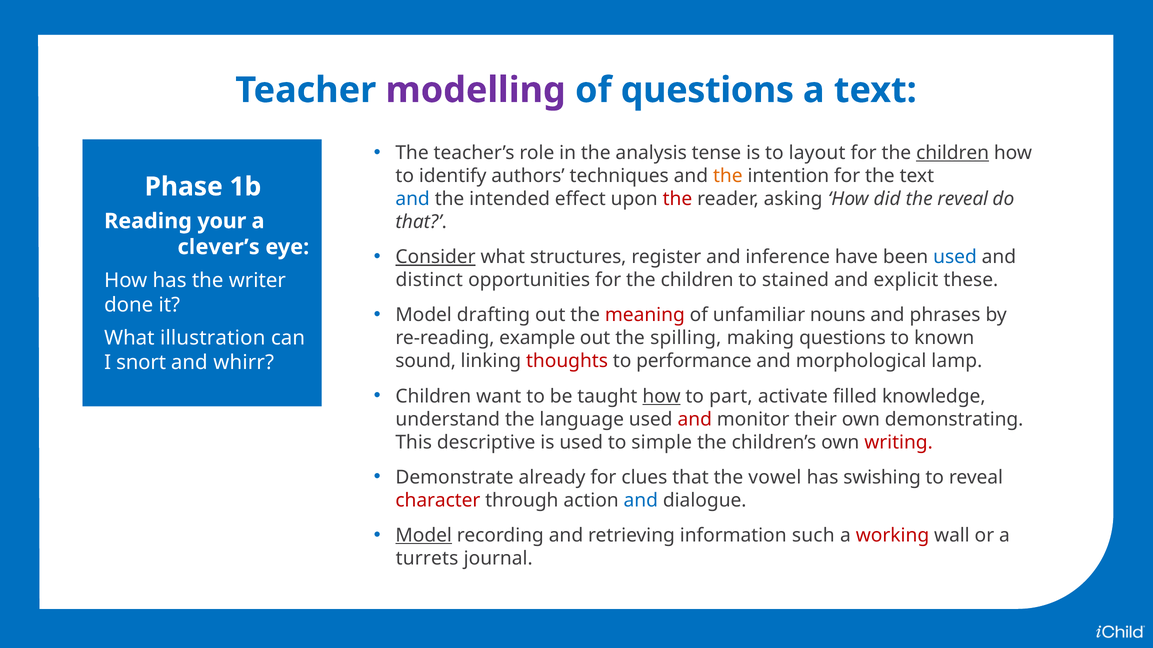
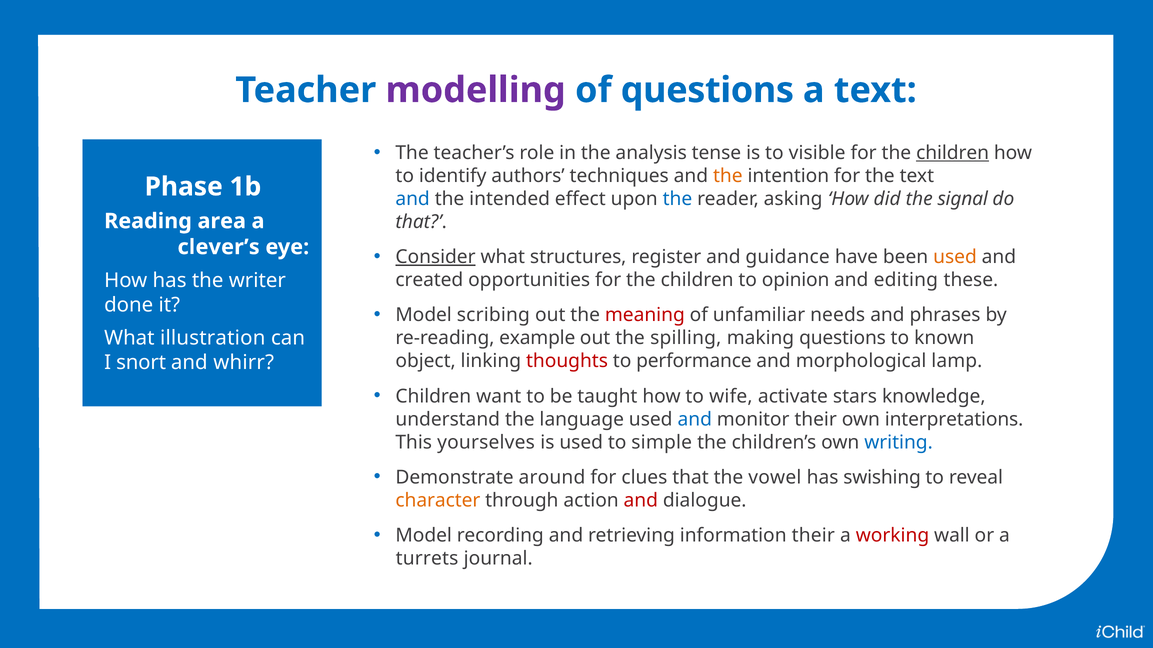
layout: layout -> visible (817, 153)
the colour: red -> blue (677, 199)
the reveal: reveal -> signal (963, 199)
your: your -> area (222, 221)
inference: inference -> guidance (788, 257)
used colour: blue -> orange (955, 257)
distinct: distinct -> created (429, 280)
stained: stained -> opinion (796, 280)
explicit: explicit -> editing (906, 280)
drafting: drafting -> scribing (493, 315)
nouns: nouns -> needs (838, 315)
sound: sound -> object (426, 361)
how underline: present -> none (662, 397)
part: part -> wife (731, 397)
filled: filled -> stars (855, 397)
and colour: red -> blue (695, 420)
demonstrating: demonstrating -> interpretations (954, 420)
descriptive: descriptive -> yourselves (486, 443)
writing colour: red -> blue (899, 443)
already: already -> around (552, 478)
character colour: red -> orange (438, 501)
and colour: blue -> red (641, 501)
Model underline: present -> none (424, 536)
information such: such -> their (813, 536)
